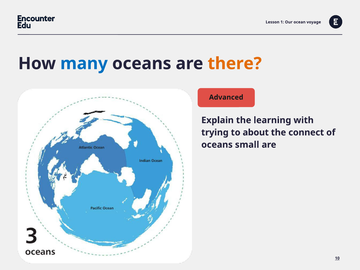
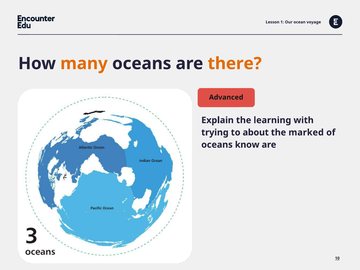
many colour: blue -> orange (84, 64)
connect: connect -> marked (306, 132)
small: small -> know (247, 145)
